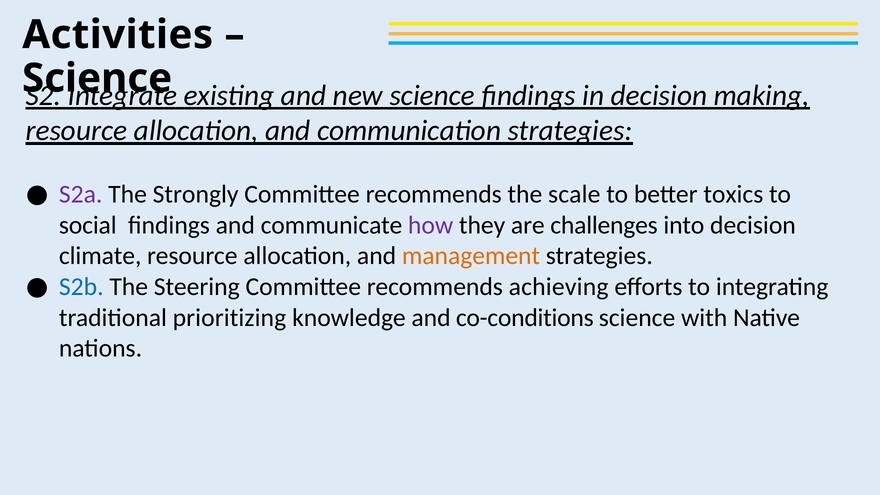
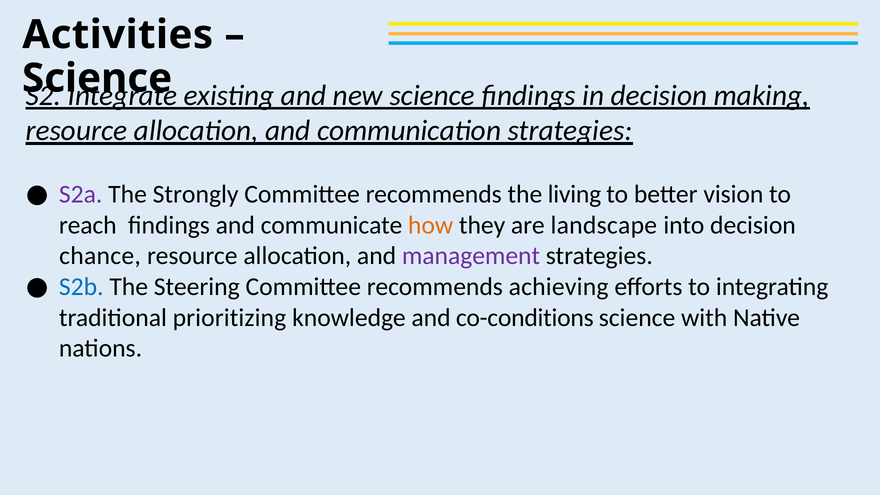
scale: scale -> living (574, 194)
toxics: toxics -> vision (733, 194)
social: social -> reach (88, 225)
how colour: purple -> orange (431, 225)
challenges: challenges -> landscape (604, 225)
climate: climate -> chance (100, 256)
management colour: orange -> purple (471, 256)
